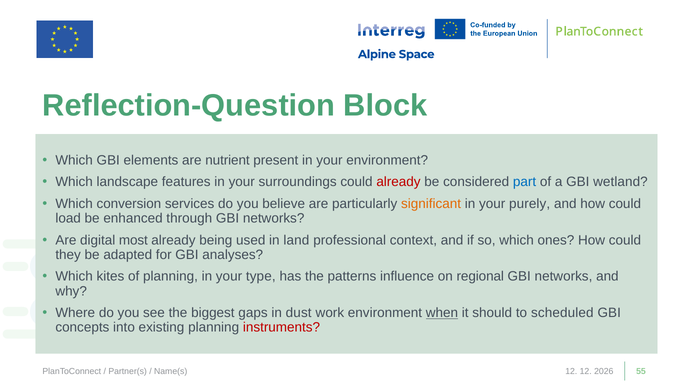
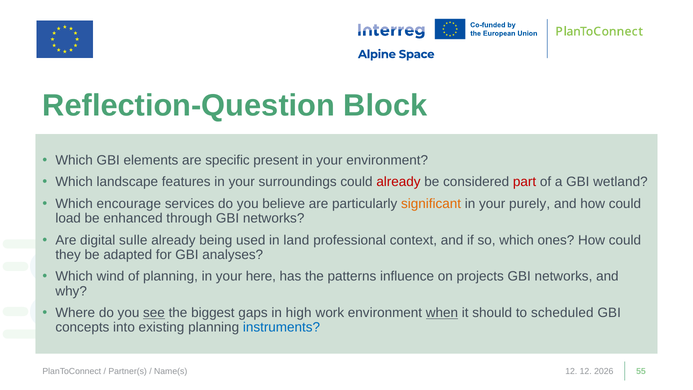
nutrient: nutrient -> specific (227, 160)
part colour: blue -> red (525, 182)
conversion: conversion -> encourage (129, 204)
most: most -> sulle (133, 240)
kites: kites -> wind (110, 276)
type: type -> here (261, 276)
regional: regional -> projects (480, 276)
see underline: none -> present (154, 313)
dust: dust -> high (299, 313)
instruments colour: red -> blue (281, 327)
